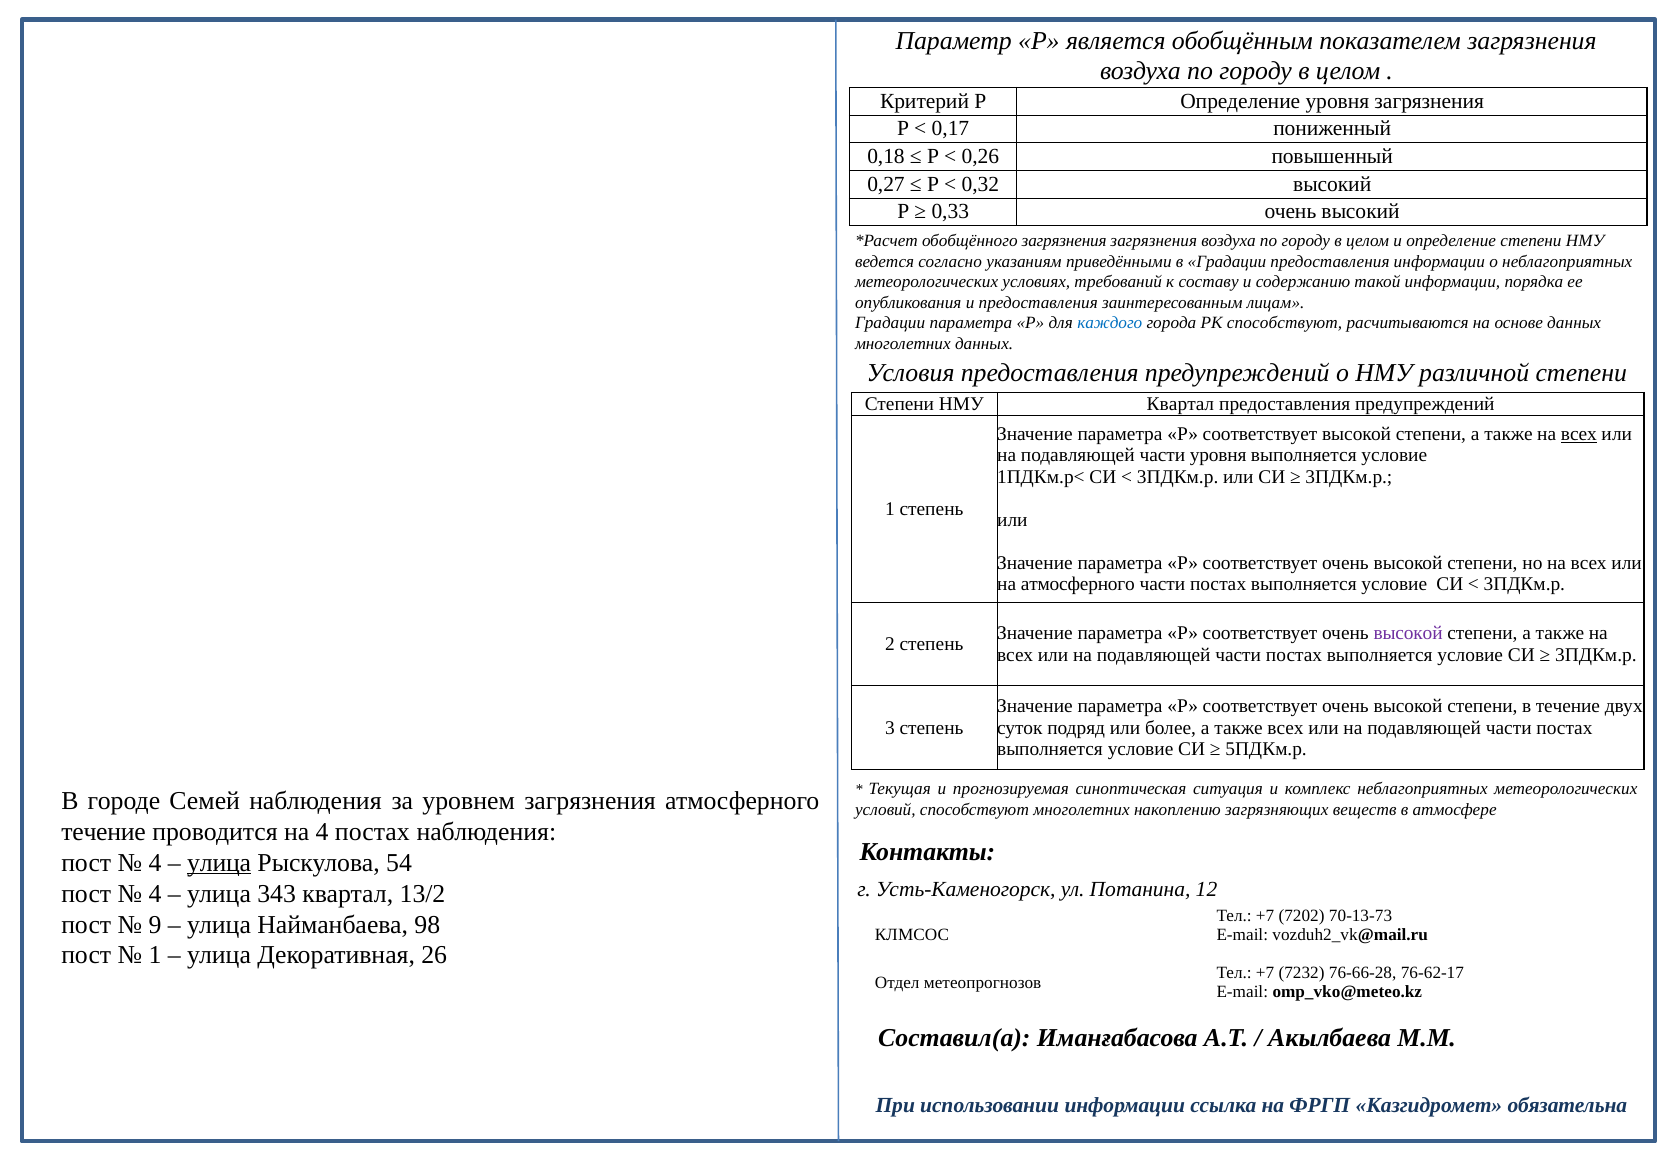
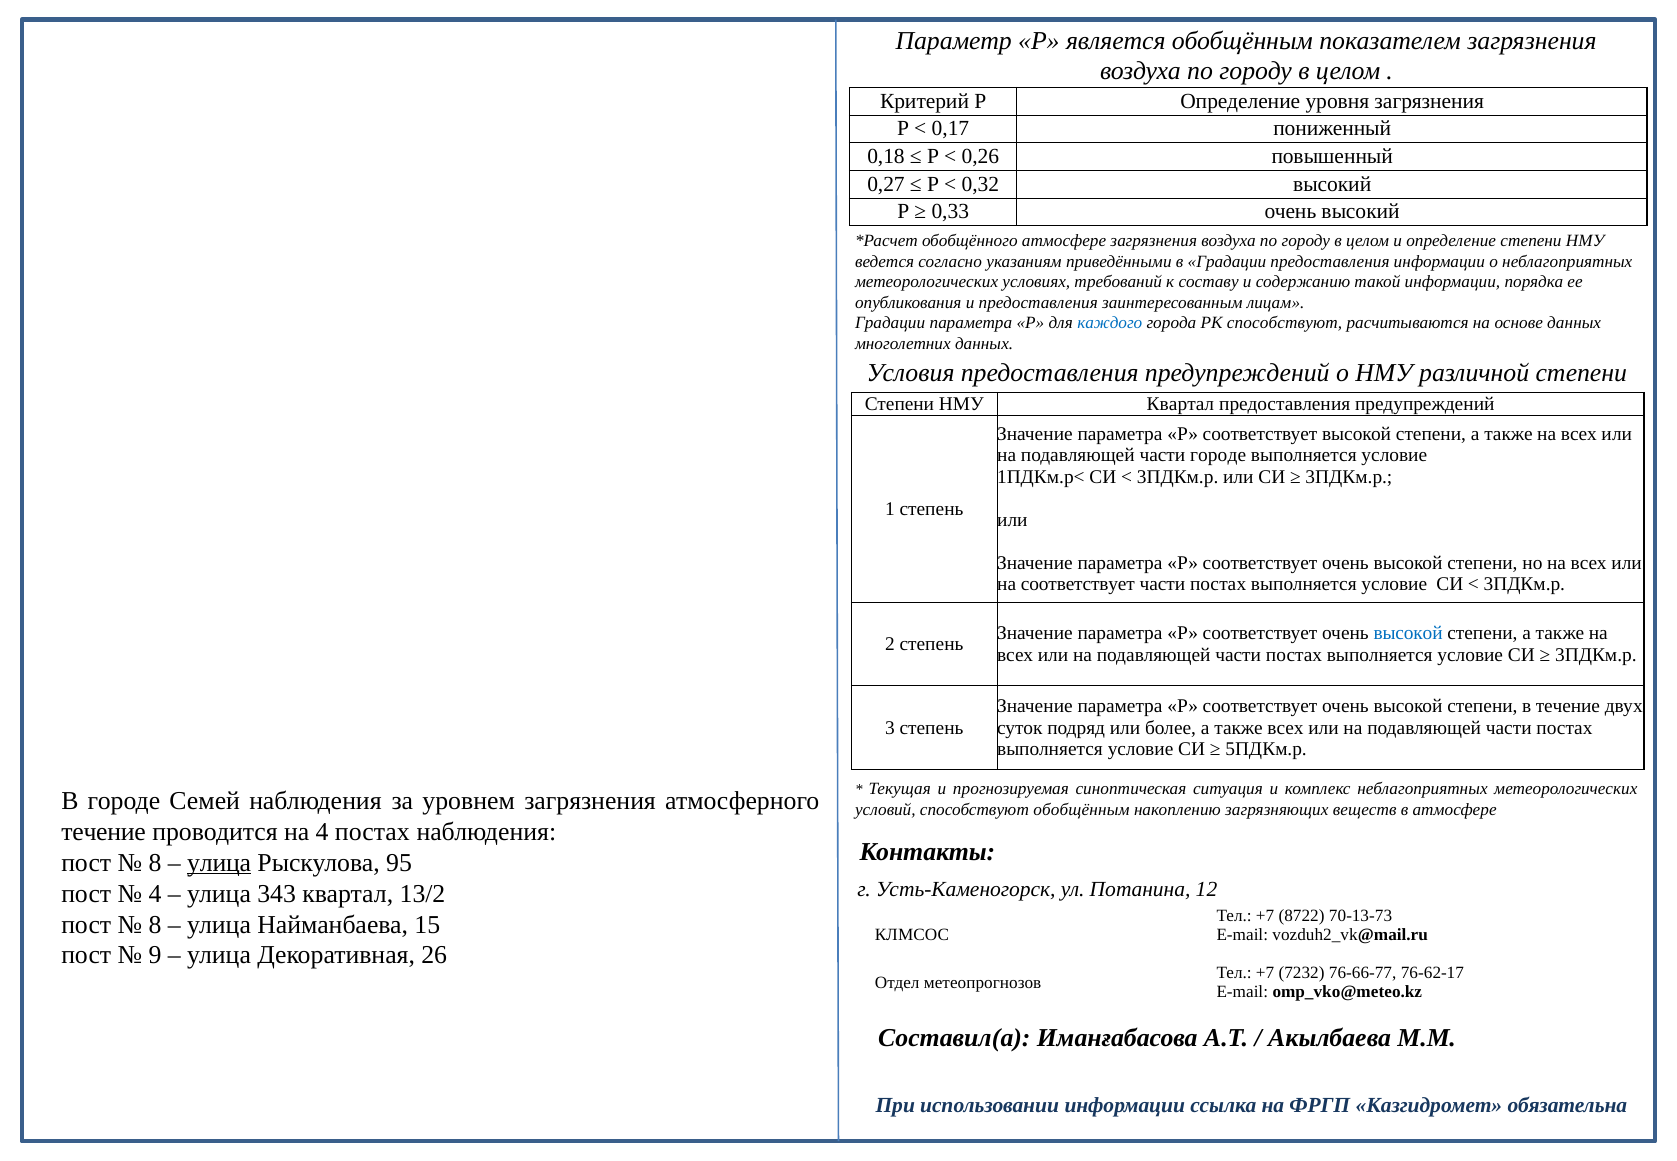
обобщённого загрязнения: загрязнения -> атмосфере (1064, 241)
всех underline: present -> none (1579, 434)
части уровня: уровня -> городе (1218, 455)
на атмосферного: атмосферного -> соответствует (1078, 584)
высокой colour: purple -> blue (1408, 633)
способствуют многолетних: многолетних -> обобщённым (1081, 810)
4: 4 -> 8 (155, 863)
54: 54 -> 95 (399, 863)
7202: 7202 -> 8722 (1302, 916)
9: 9 -> 8 (155, 924)
98: 98 -> 15 (427, 924)
1: 1 -> 9 (155, 955)
76-66-28: 76-66-28 -> 76-66-77 (1363, 973)
